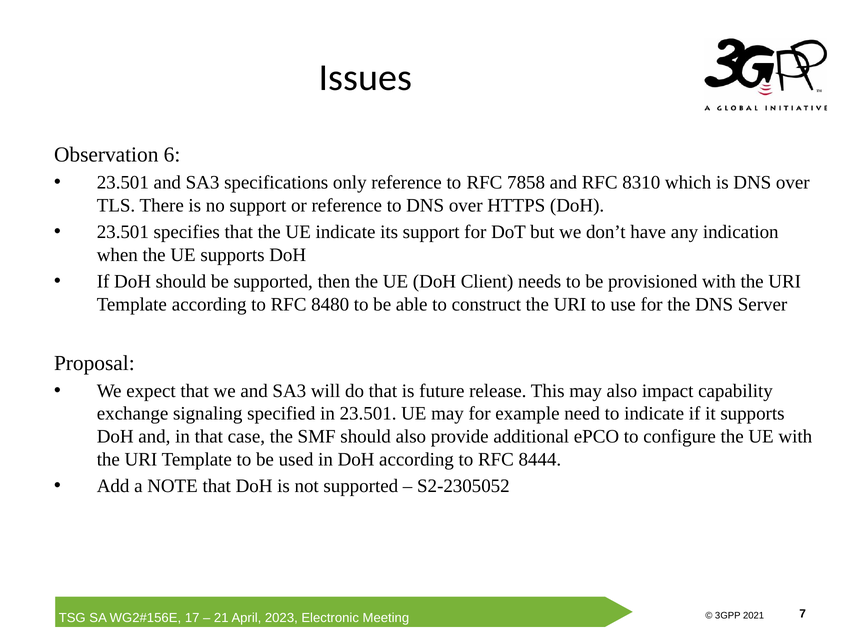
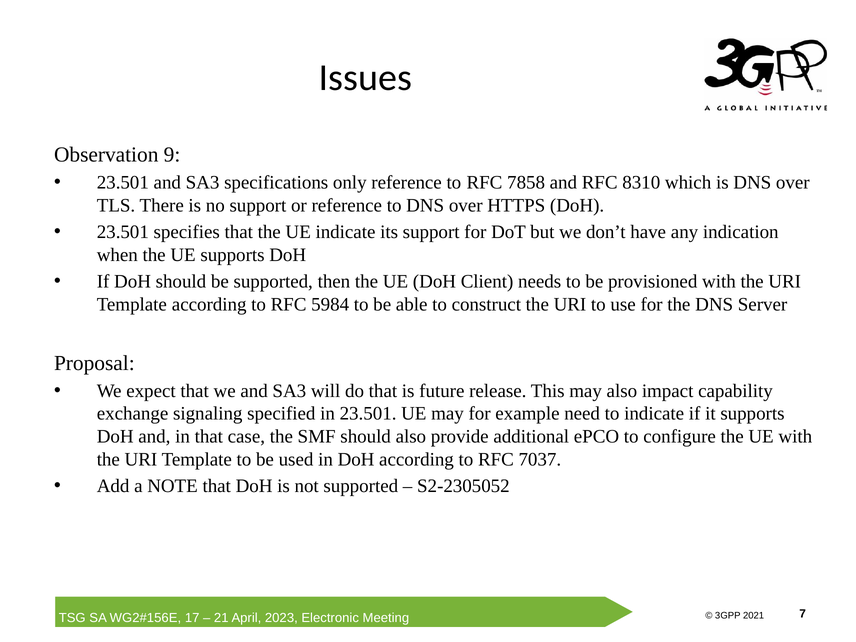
6: 6 -> 9 (172, 155)
8480: 8480 -> 5984 (330, 304)
8444: 8444 -> 7037 (540, 459)
